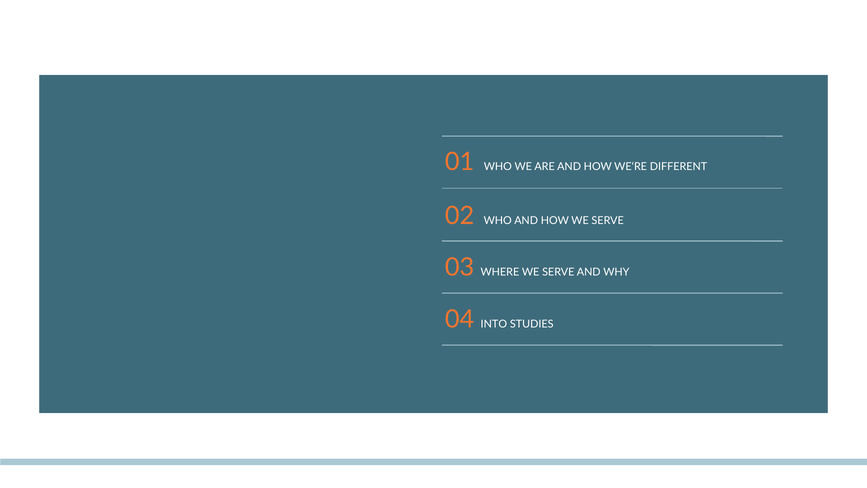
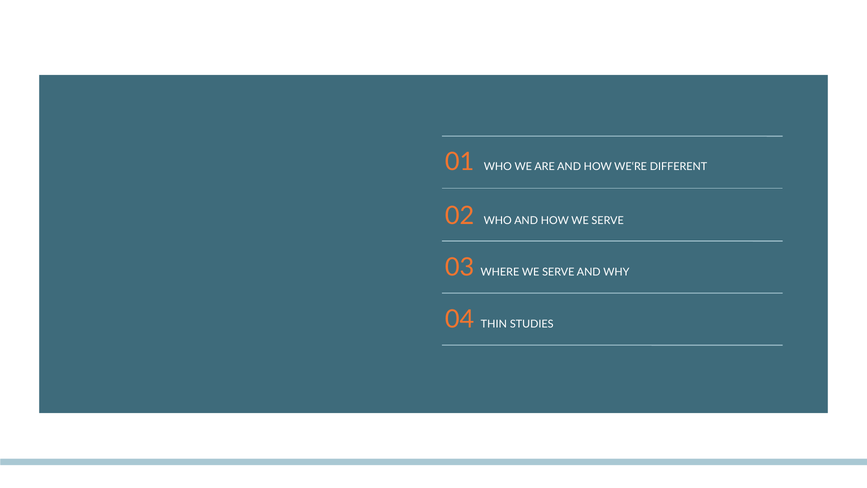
INTO: INTO -> THIN (494, 324)
